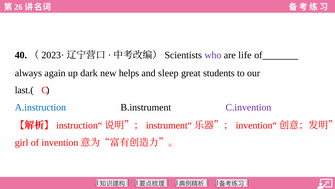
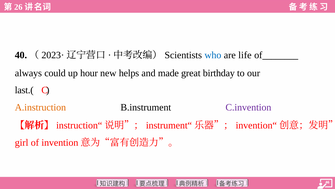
who colour: purple -> blue (213, 55)
again: again -> could (55, 73)
dark: dark -> hour (89, 73)
sleep: sleep -> made (168, 73)
students: students -> birthday (219, 73)
A.instruction colour: blue -> orange (40, 107)
